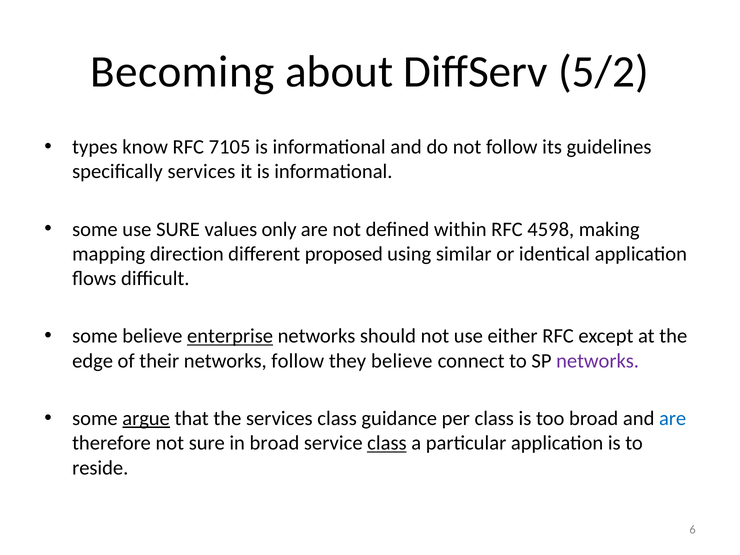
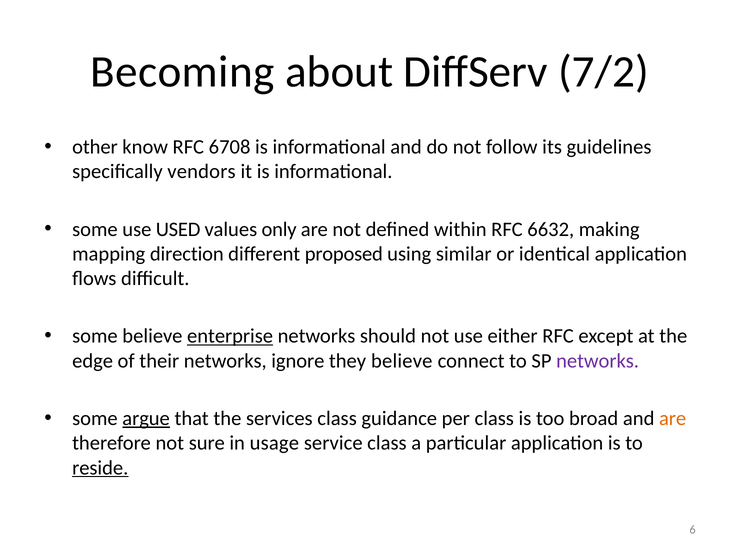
5/2: 5/2 -> 7/2 (603, 72)
types: types -> other (95, 147)
7105: 7105 -> 6708 (230, 147)
specifically services: services -> vendors (201, 172)
use SURE: SURE -> USED (178, 229)
4598: 4598 -> 6632 (551, 229)
networks follow: follow -> ignore (298, 361)
are colour: blue -> orange (673, 418)
in broad: broad -> usage (274, 443)
class underline: present -> none (387, 443)
reside underline: none -> present (100, 468)
